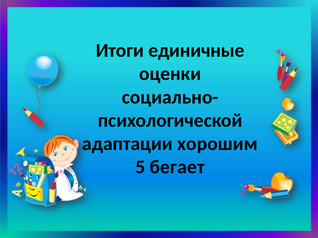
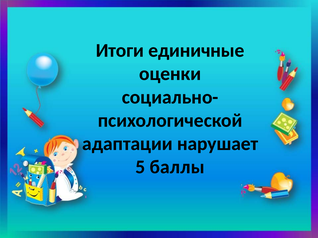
хорошим: хорошим -> нарушает (218, 144)
бегает: бегает -> баллы (177, 167)
